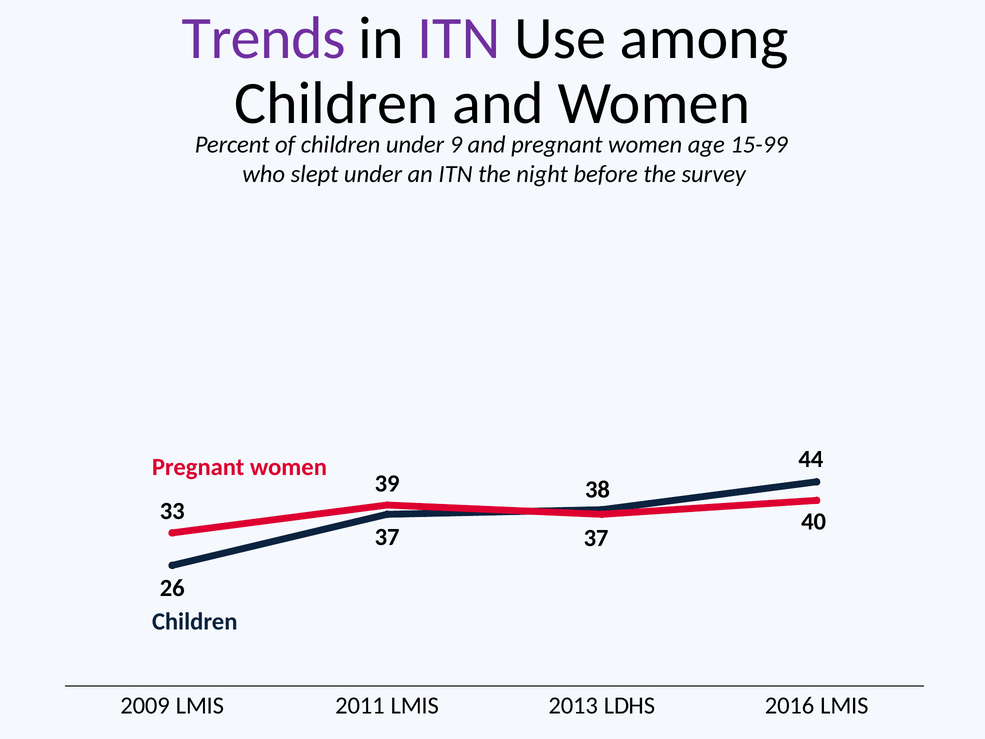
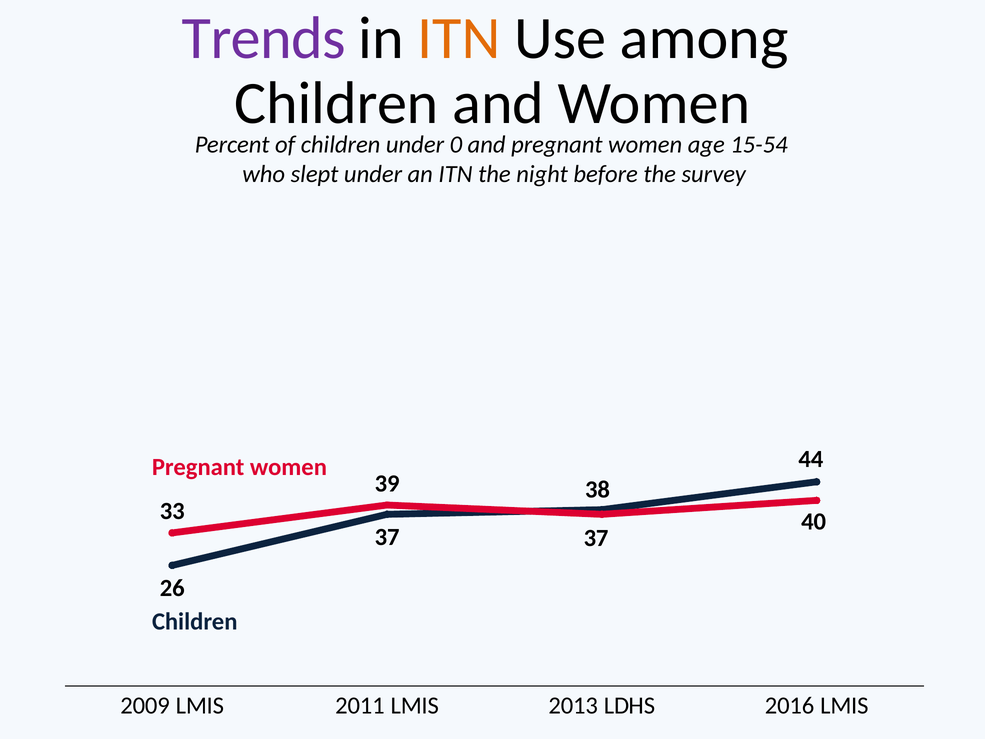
ITN colour: purple -> orange (459, 38)
9: 9 -> 0 (456, 144)
15-99: 15-99 -> 15-54 (759, 144)
